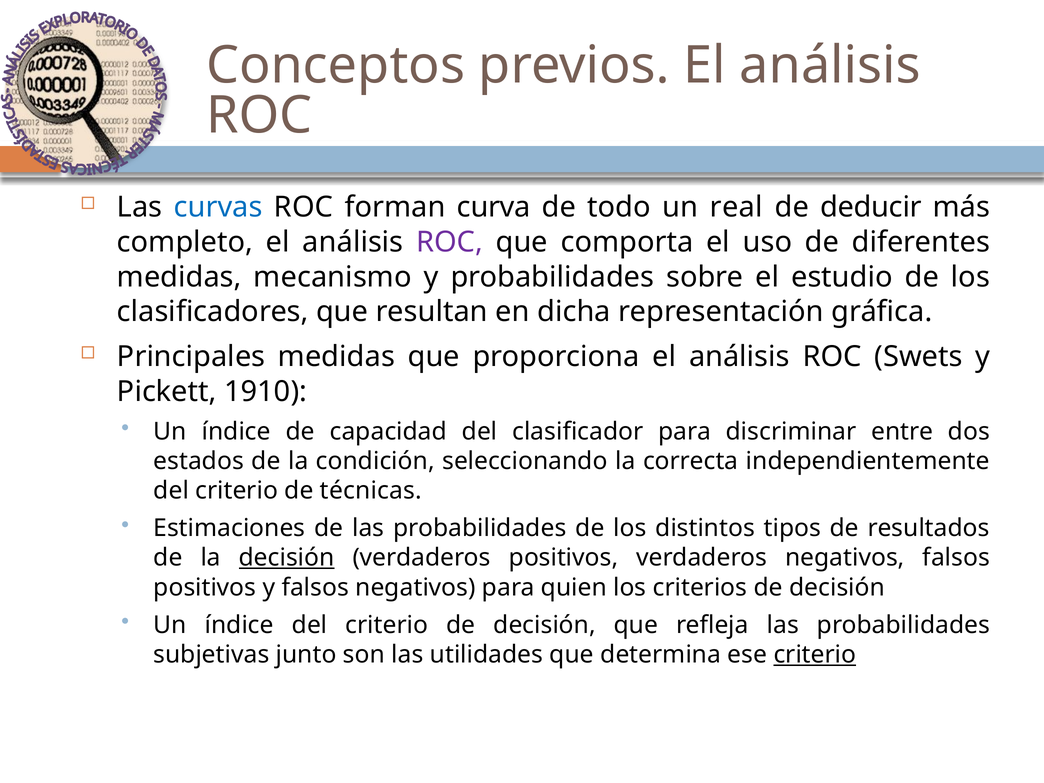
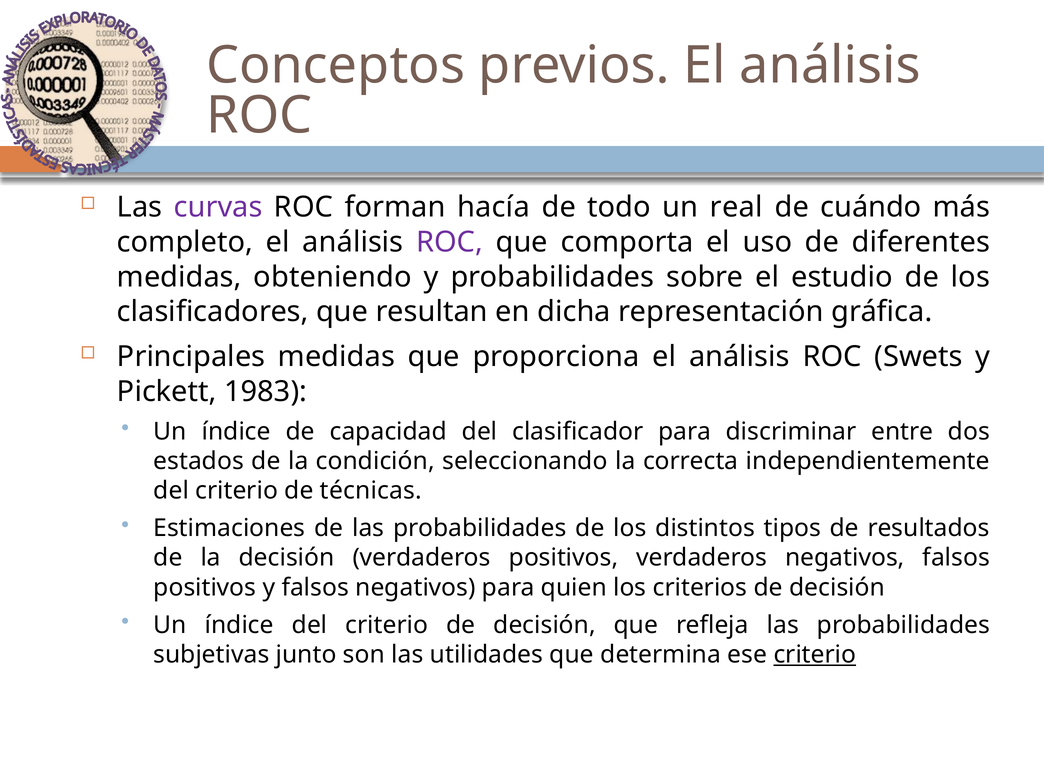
curvas colour: blue -> purple (218, 207)
curva: curva -> hacía (494, 207)
deducir: deducir -> cuándo (871, 207)
mecanismo: mecanismo -> obteniendo (333, 277)
1910: 1910 -> 1983 (266, 392)
decisión underline: present -> none (287, 558)
